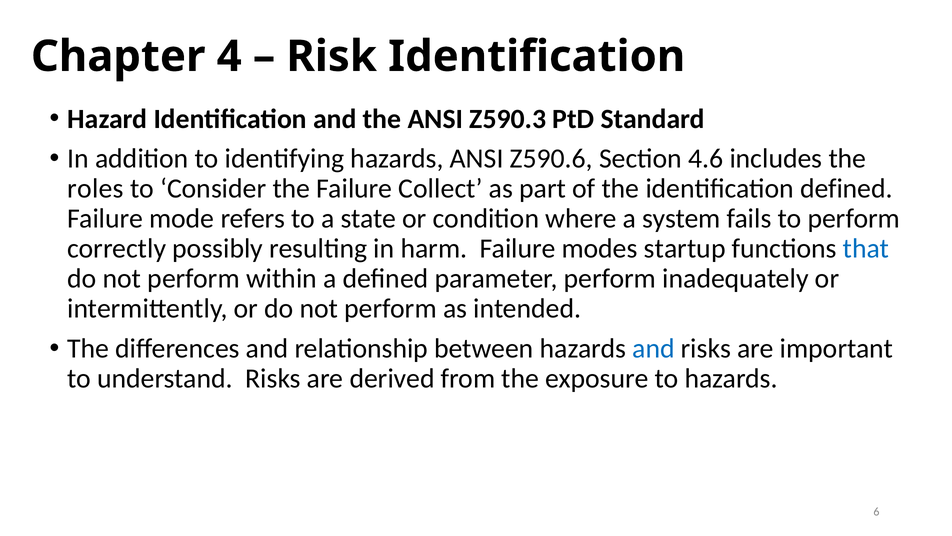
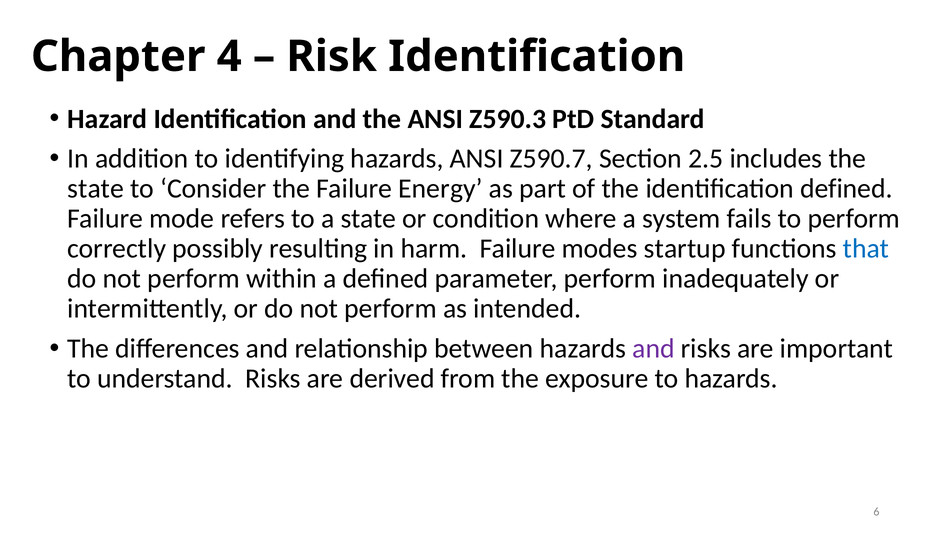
Z590.6: Z590.6 -> Z590.7 (551, 159)
4.6: 4.6 -> 2.5 (706, 159)
roles: roles -> state (96, 189)
Collect: Collect -> Energy (440, 189)
and colour: blue -> purple (653, 348)
